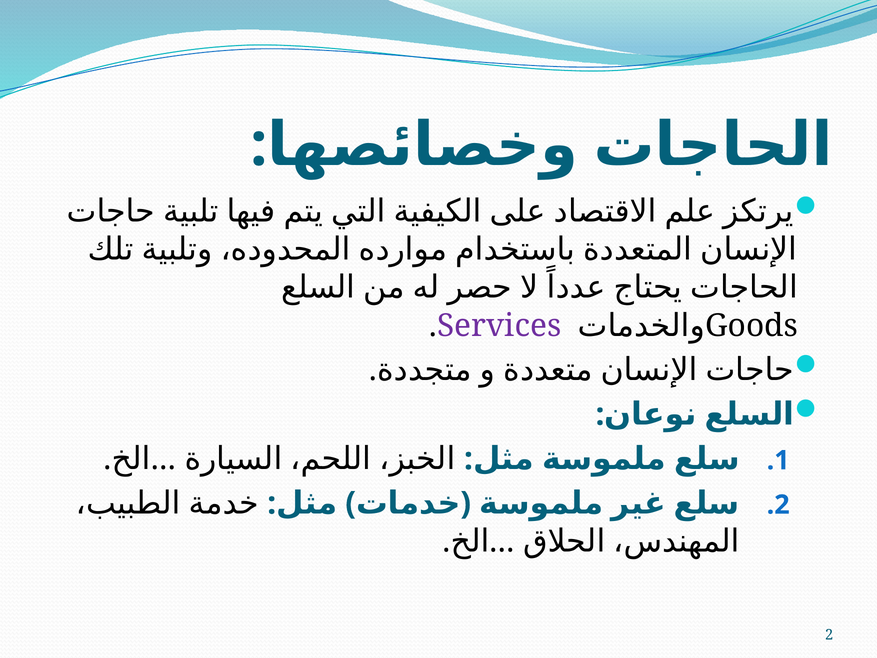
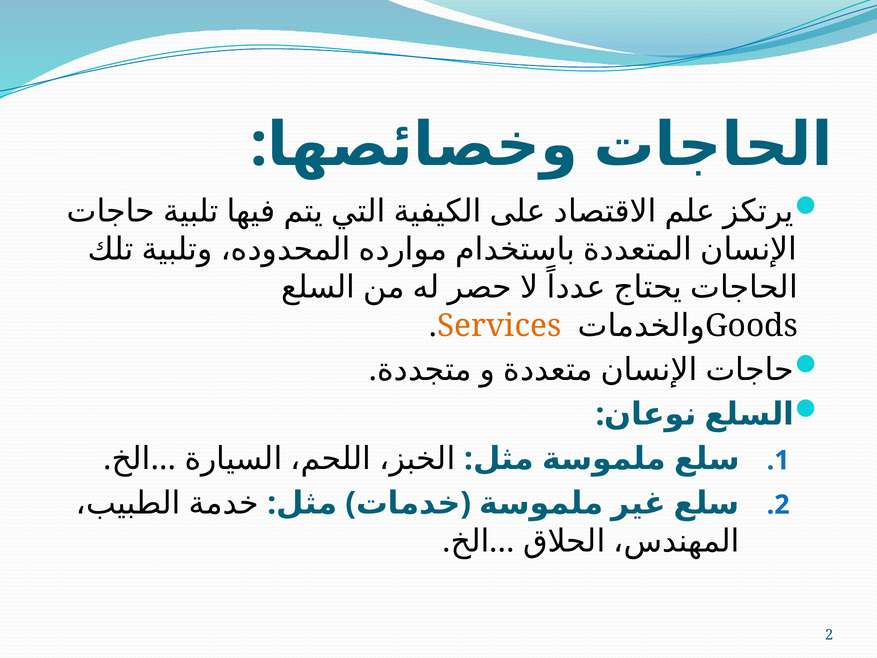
Services colour: purple -> orange (499, 325)
